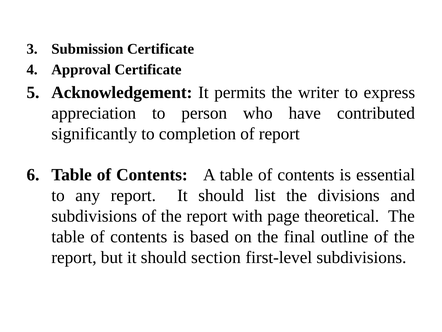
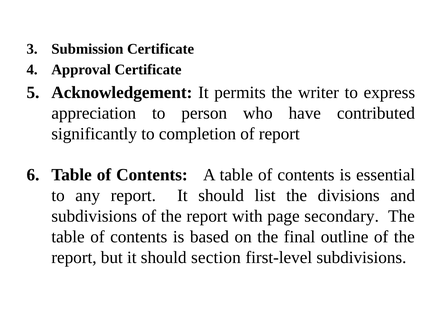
theoretical: theoretical -> secondary (342, 216)
